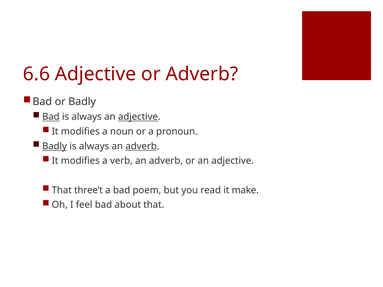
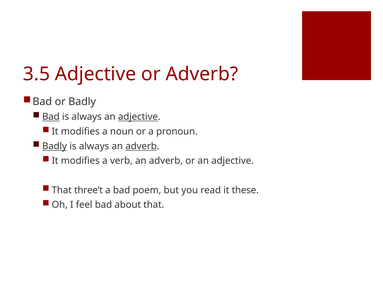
6.6: 6.6 -> 3.5 (36, 74)
make: make -> these (245, 190)
